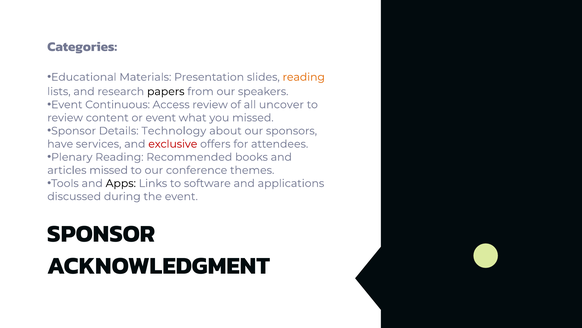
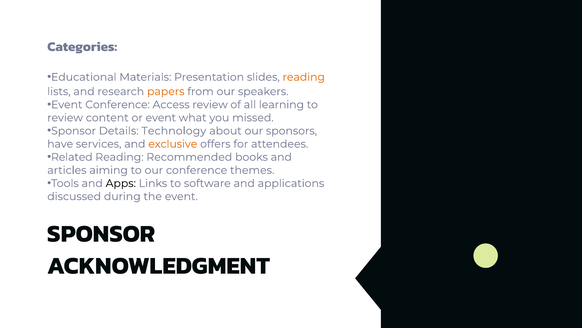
papers colour: black -> orange (166, 91)
Event Continuous: Continuous -> Conference (118, 104)
uncover: uncover -> learning (281, 104)
exclusive colour: red -> orange (173, 144)
Plenary: Plenary -> Related (72, 157)
articles missed: missed -> aiming (109, 170)
